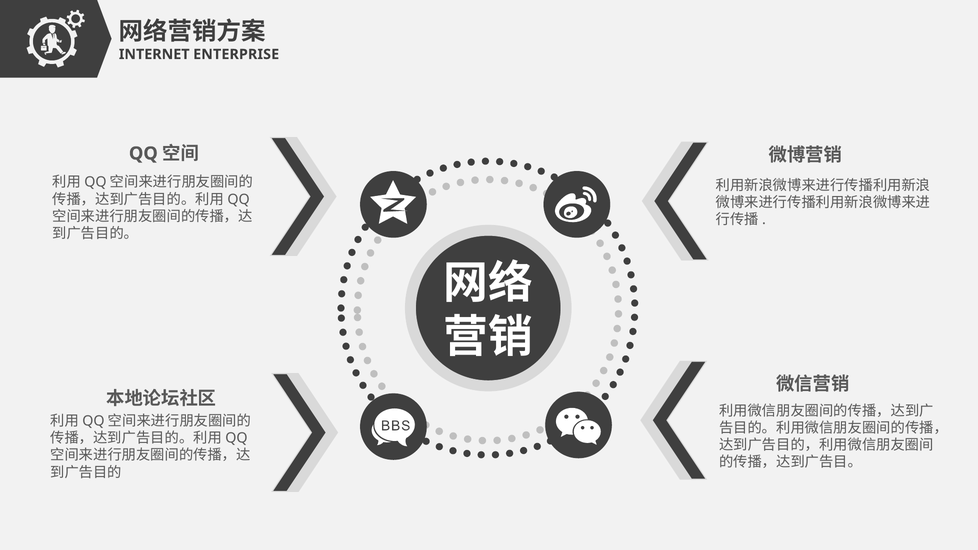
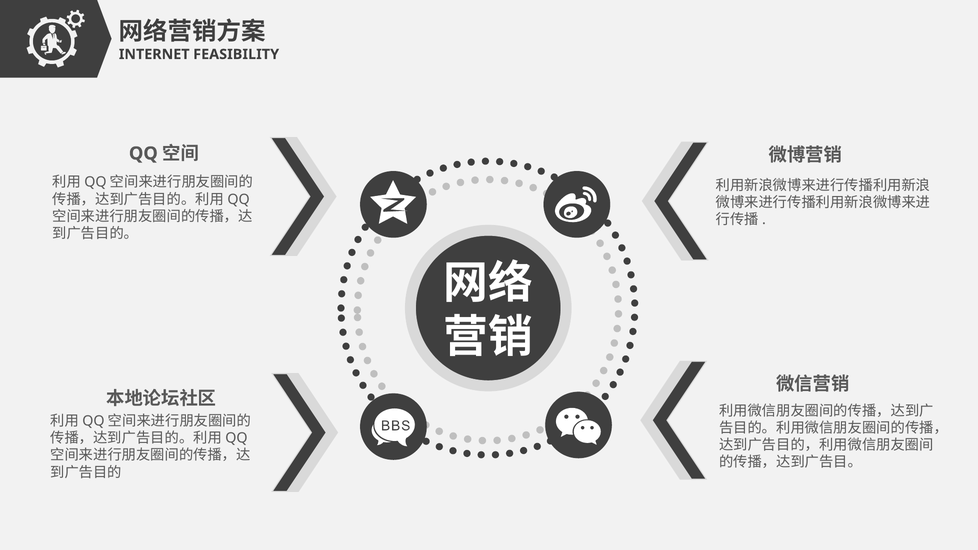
ENTERPRISE: ENTERPRISE -> FEASIBILITY (236, 54)
